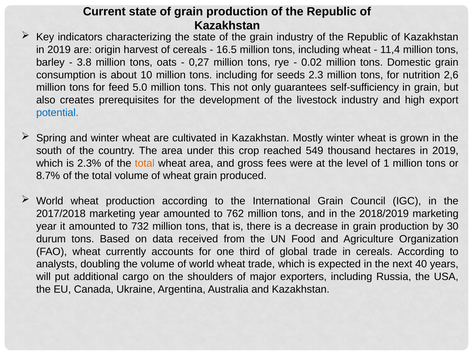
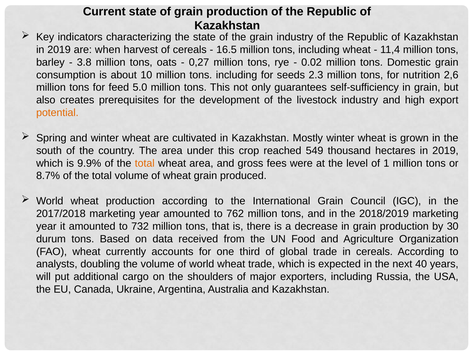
origin: origin -> when (108, 50)
potential colour: blue -> orange (57, 113)
2.3%: 2.3% -> 9.9% (89, 163)
